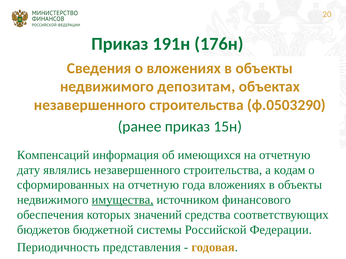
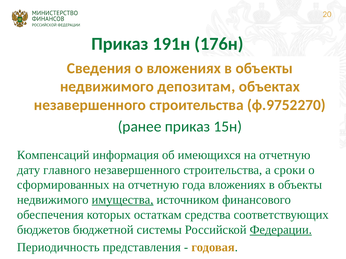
ф.0503290: ф.0503290 -> ф.9752270 (286, 105)
являлись: являлись -> главного (67, 170)
кодам: кодам -> сроки (290, 170)
значений: значений -> остаткам (158, 215)
Федерации underline: none -> present (281, 230)
